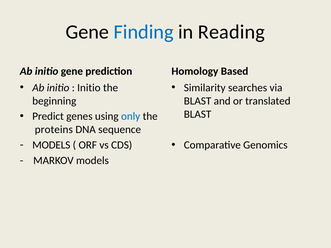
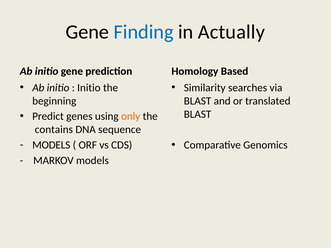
Reading: Reading -> Actually (231, 32)
only colour: blue -> orange (131, 116)
proteins: proteins -> contains (54, 130)
